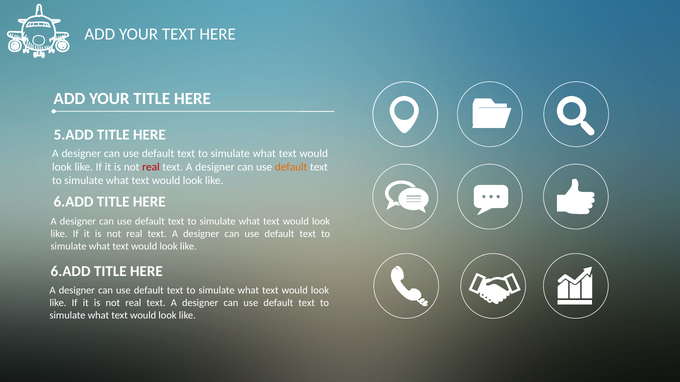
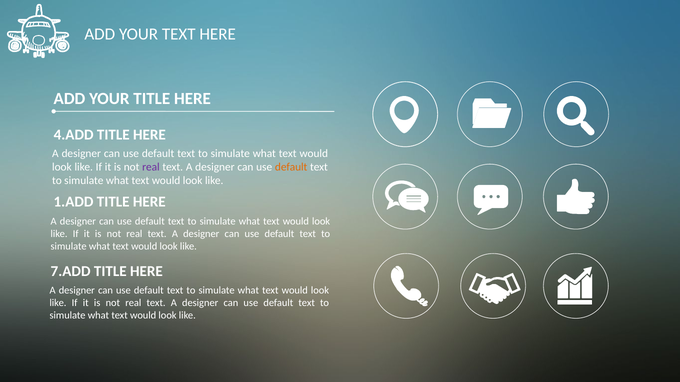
5.ADD: 5.ADD -> 4.ADD (74, 135)
real colour: red -> purple (151, 167)
6.ADD: 6.ADD -> 1.ADD (73, 202)
6.ADD: 6.ADD -> 7.ADD (71, 272)
